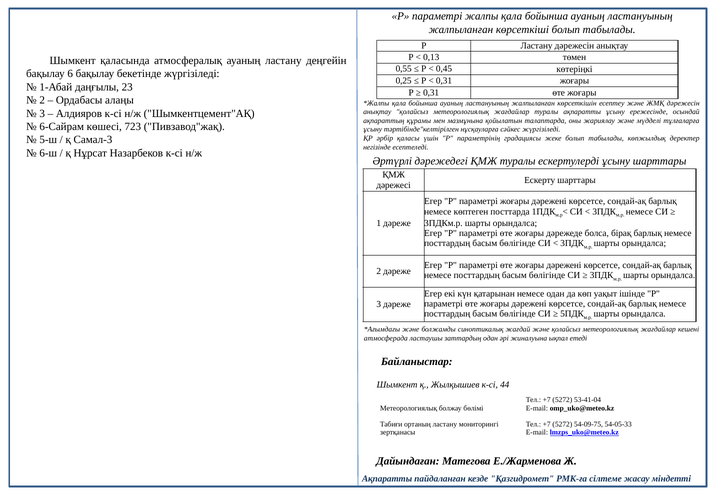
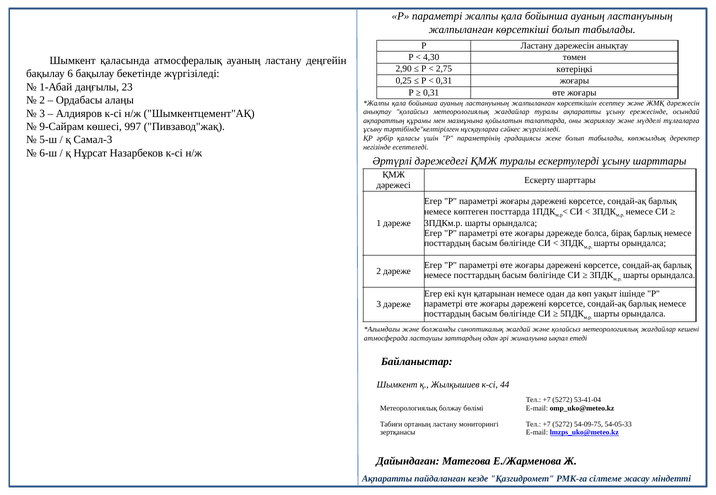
0,13: 0,13 -> 4,30 (431, 57)
0,55: 0,55 -> 2,90 (404, 69)
0,45: 0,45 -> 2,75 (444, 69)
6-Сайрам: 6-Сайрам -> 9-Сайрам (62, 127)
723: 723 -> 997 (133, 127)
